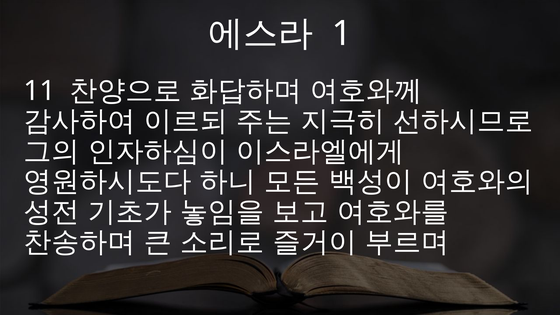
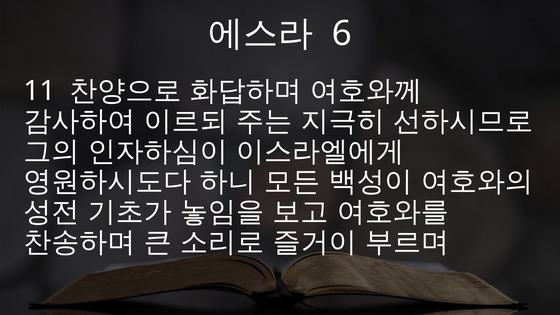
1: 1 -> 6 (342, 34)
